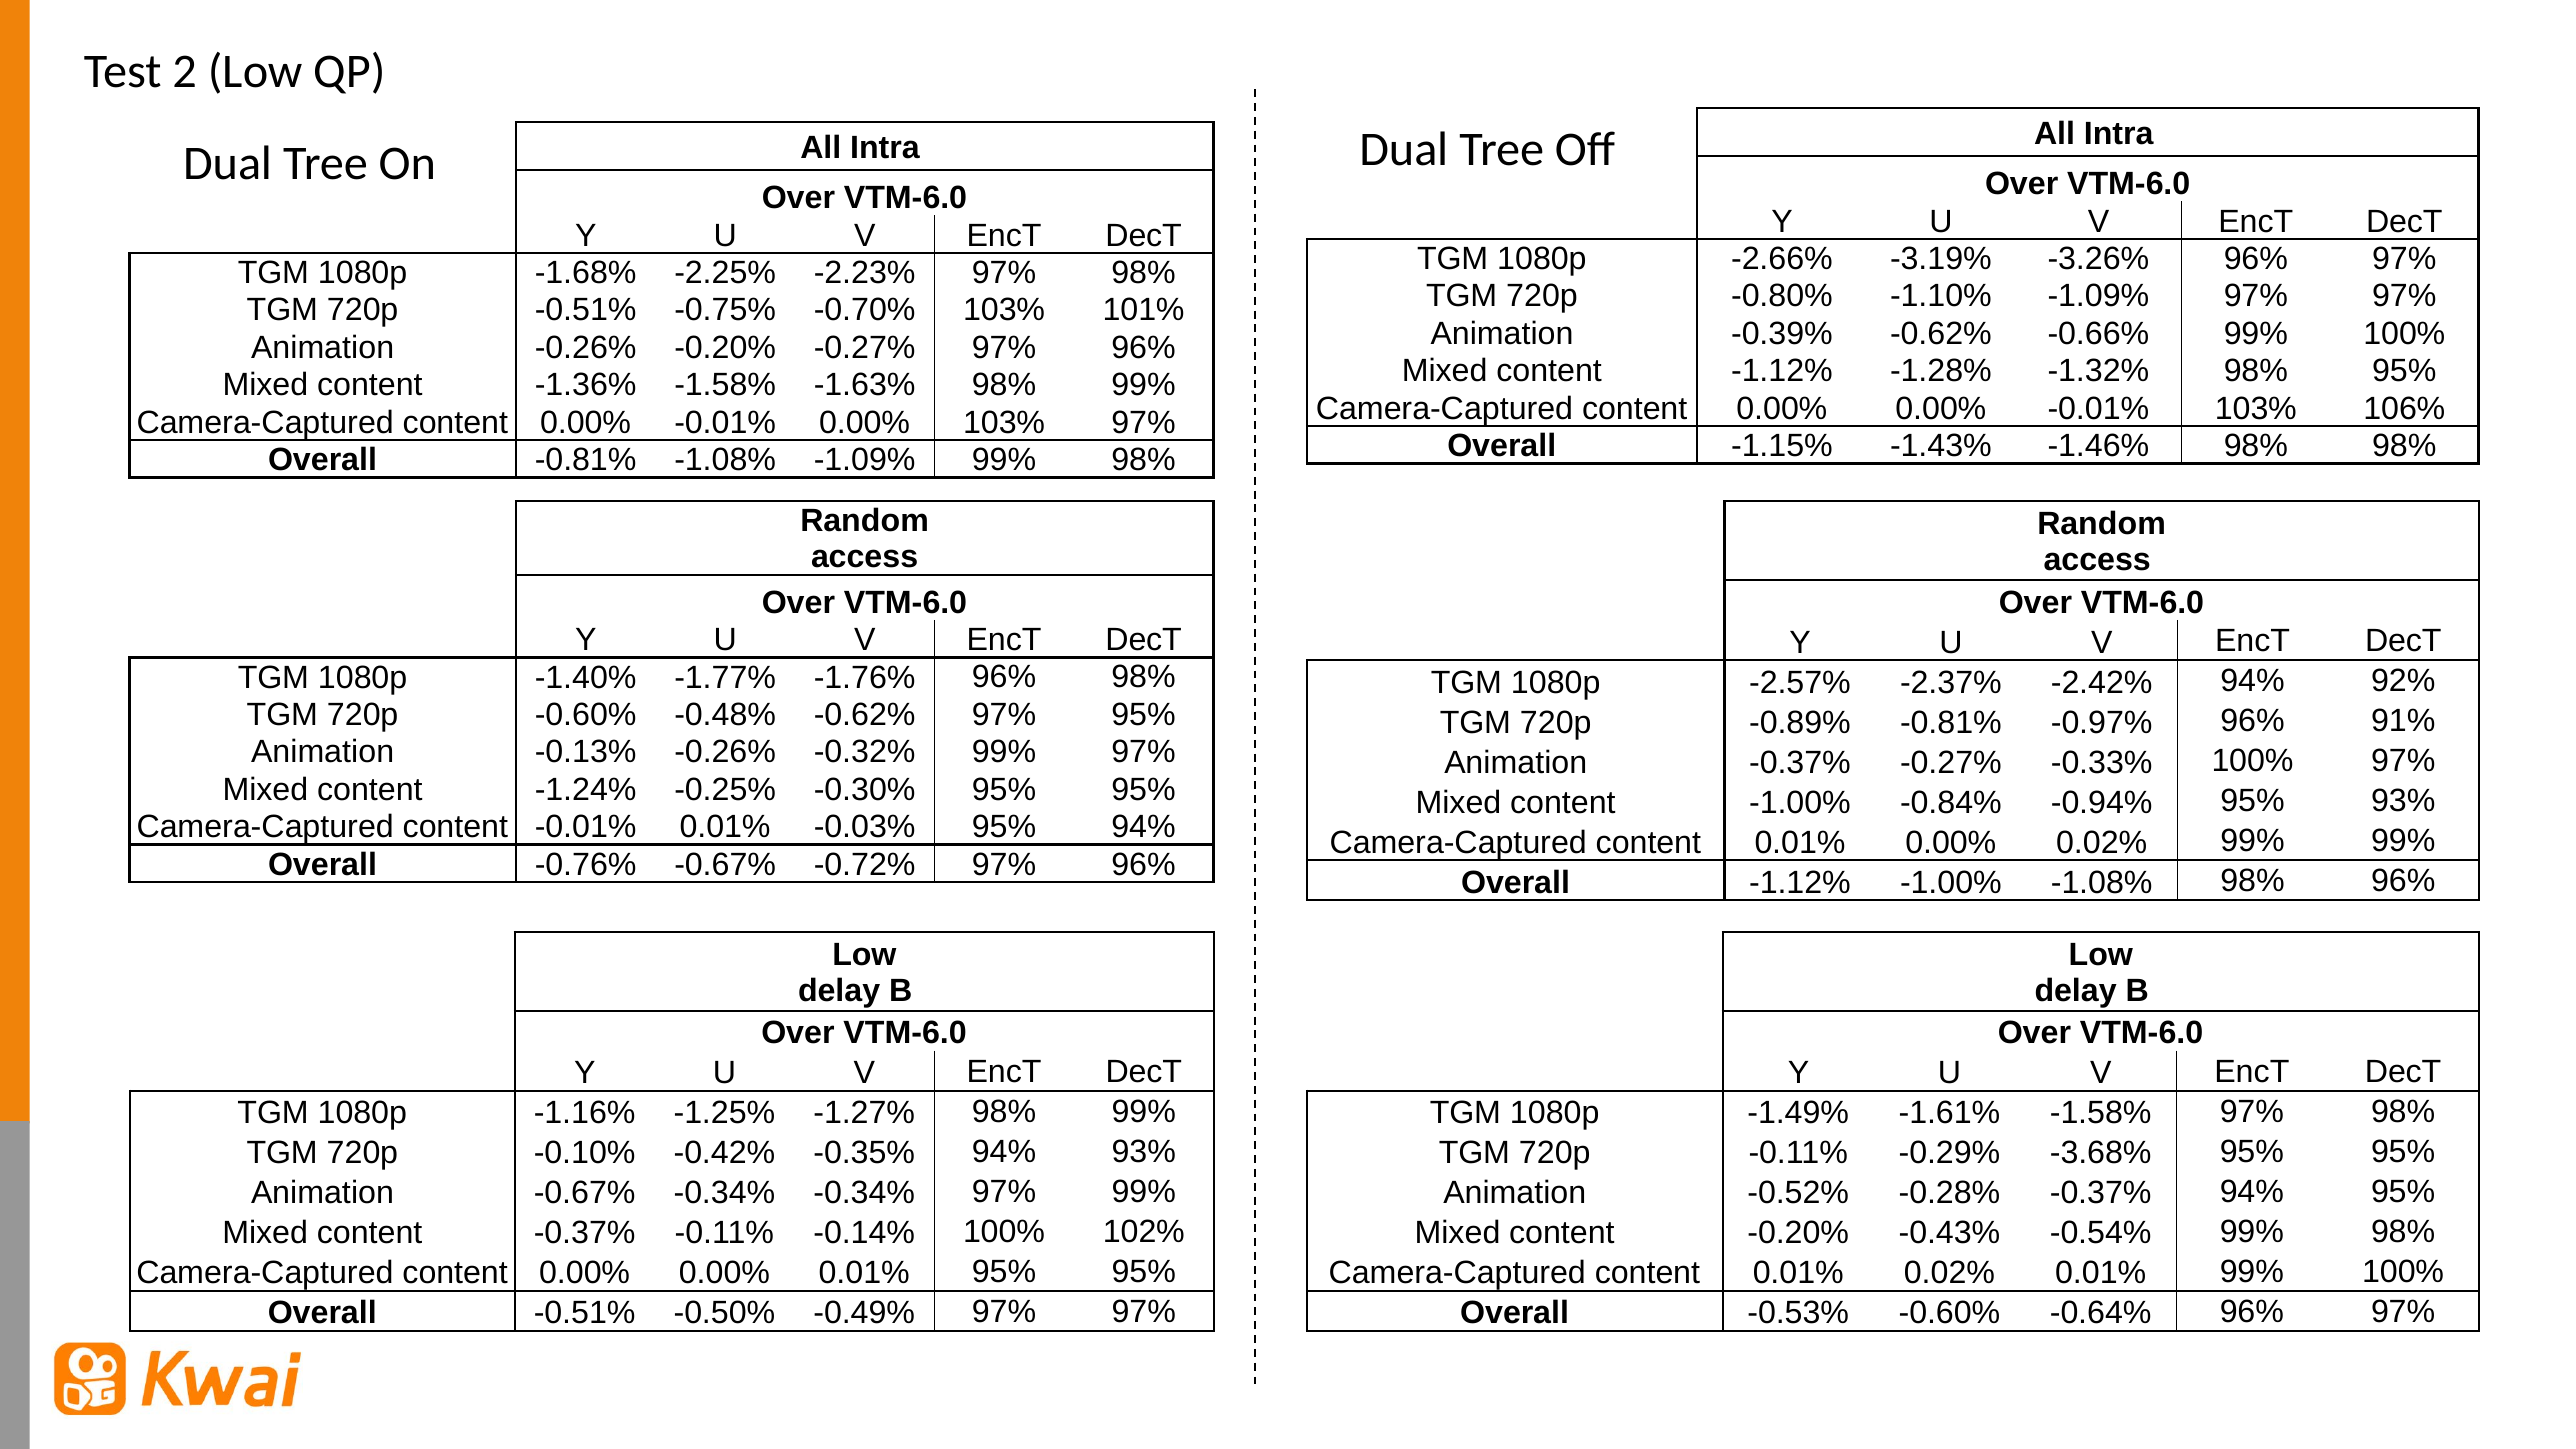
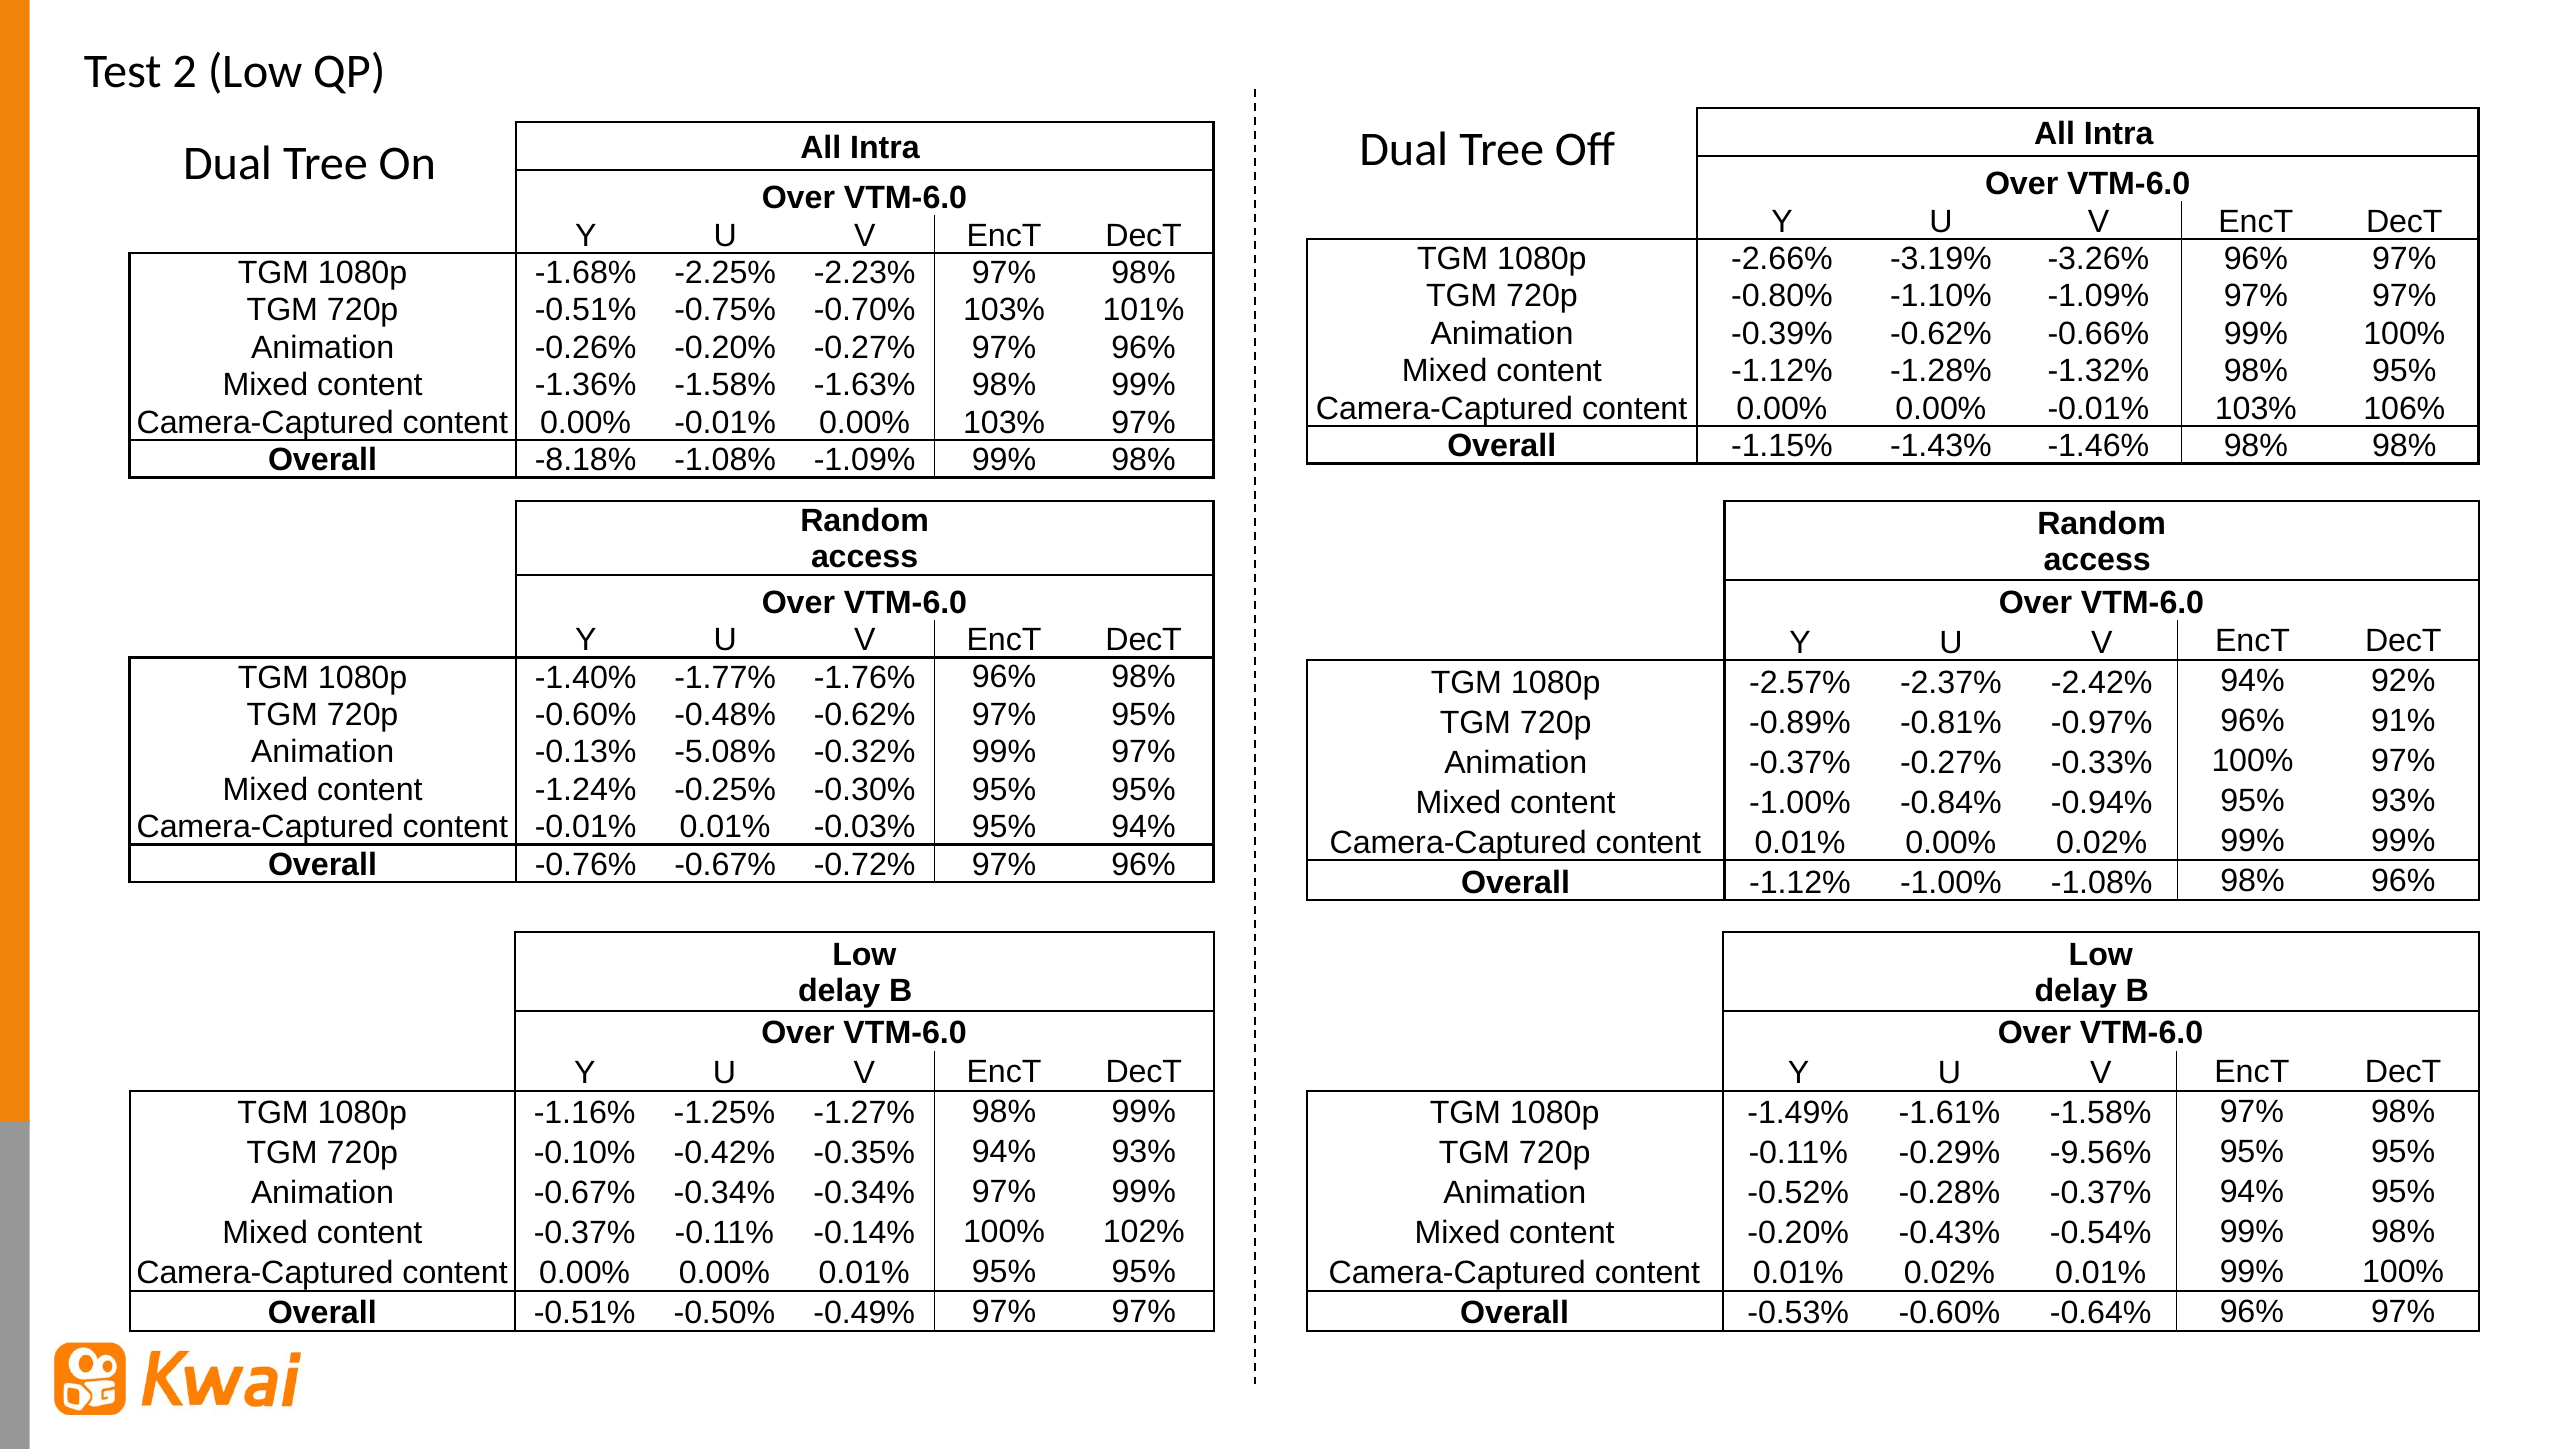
Overall -0.81%: -0.81% -> -8.18% (586, 460)
-0.13% -0.26%: -0.26% -> -5.08% (725, 752)
-3.68%: -3.68% -> -9.56% (2101, 1153)
